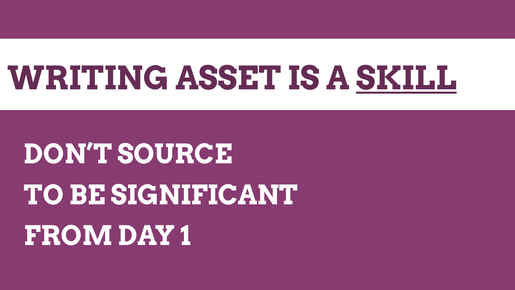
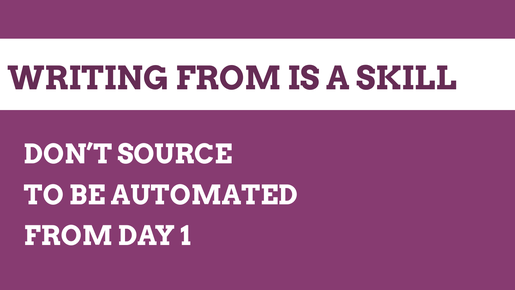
WRITING ASSET: ASSET -> FROM (228, 79)
SKILL underline: present -> none (406, 79)
SIGNIFICANT: SIGNIFICANT -> AUTOMATED (204, 195)
